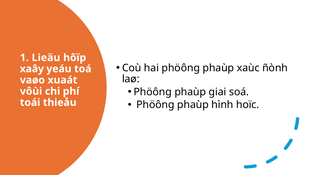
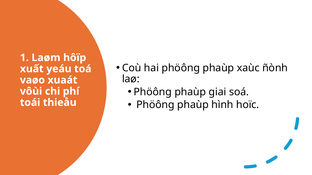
Lieäu: Lieäu -> Laøm (46, 58)
xaây: xaây -> xuất (32, 69)
